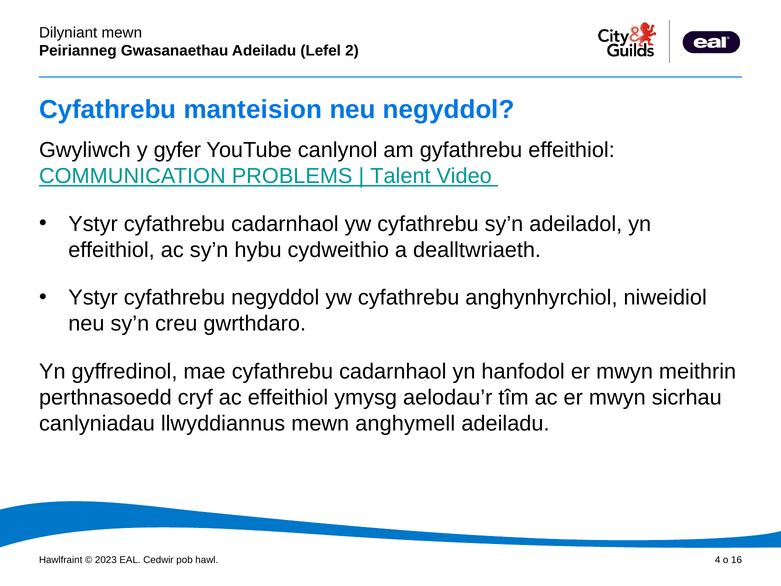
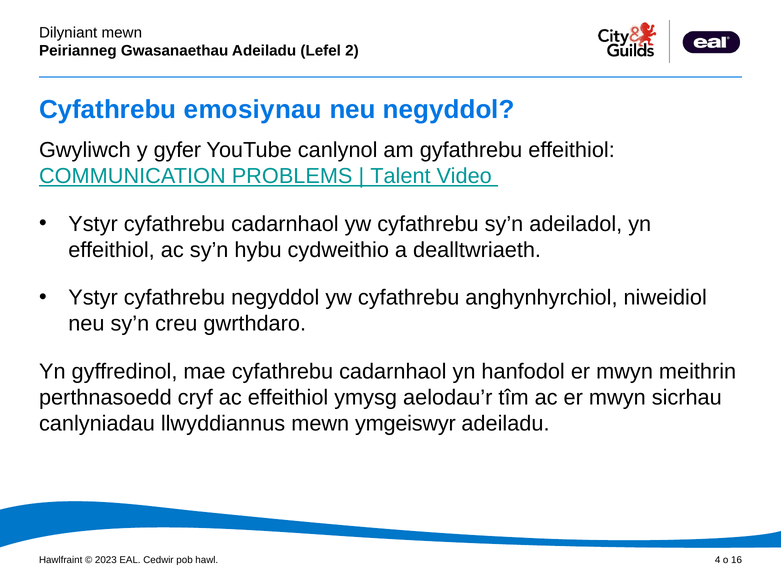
manteision: manteision -> emosiynau (253, 110)
anghymell: anghymell -> ymgeiswyr (405, 423)
